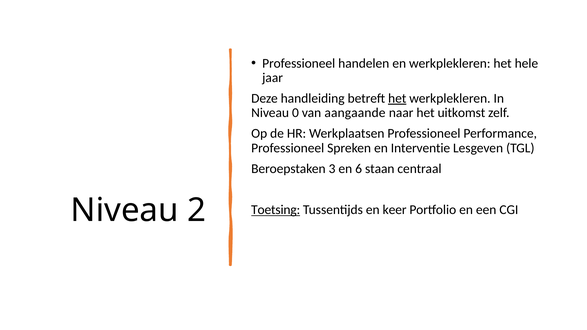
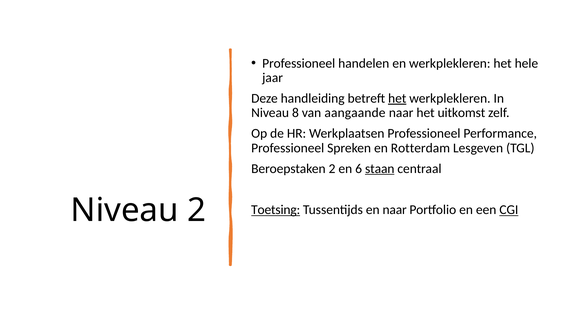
0: 0 -> 8 (295, 113)
Interventie: Interventie -> Rotterdam (420, 148)
Beroepstaken 3: 3 -> 2 (332, 169)
staan underline: none -> present (380, 169)
en keer: keer -> naar (395, 210)
CGI underline: none -> present (509, 210)
